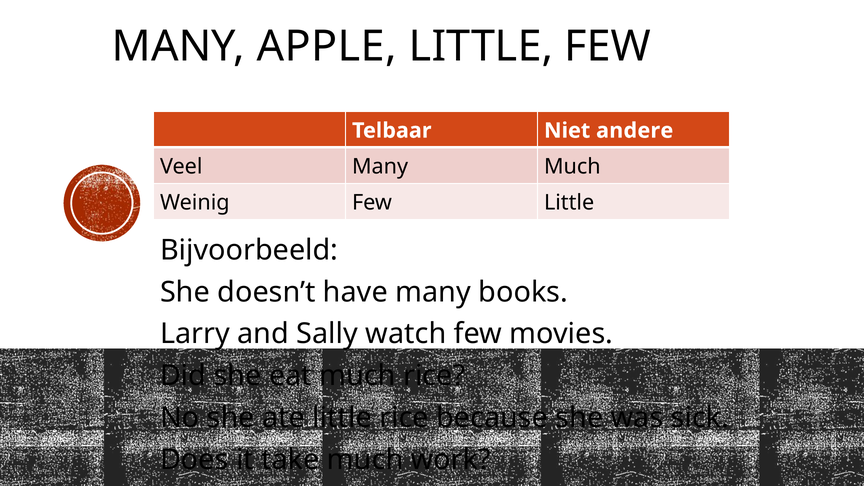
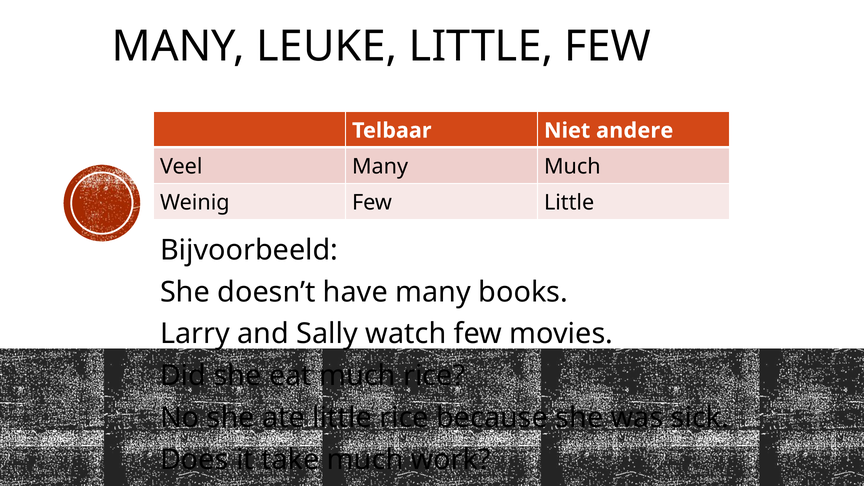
APPLE: APPLE -> LEUKE (327, 46)
